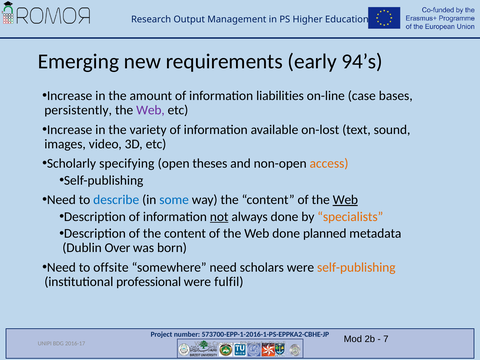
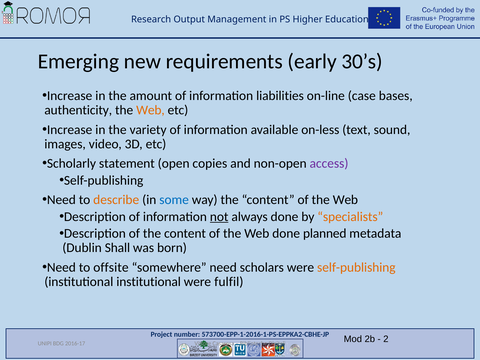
94’s: 94’s -> 30’s (362, 61)
persistently: persistently -> authenticity (78, 110)
Web colour: purple -> orange (150, 110)
on-lost: on-lost -> on-less (320, 130)
specifying: specifying -> statement (127, 163)
theses: theses -> copies (210, 163)
access colour: orange -> purple (329, 163)
describe colour: blue -> orange (116, 200)
Web underline: present -> none (345, 200)
Over: Over -> Shall (117, 248)
institutional professional: professional -> institutional (149, 282)
7: 7 -> 2 (386, 339)
